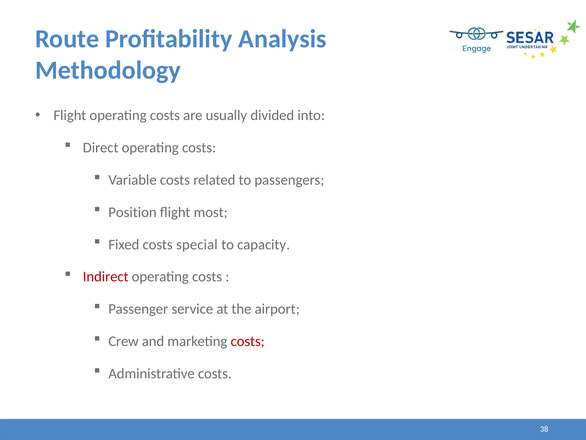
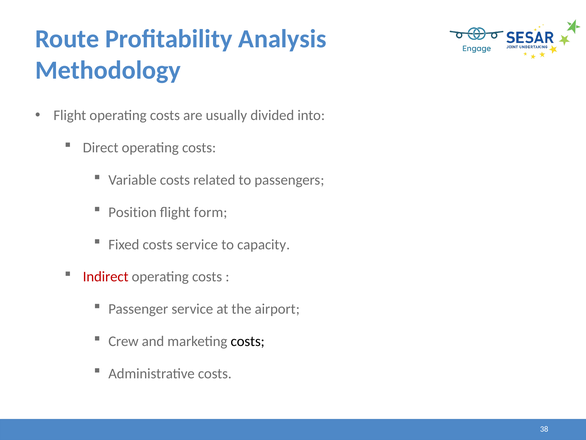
most: most -> form (211, 212)
costs special: special -> service (197, 244)
costs colour: red -> black (248, 341)
